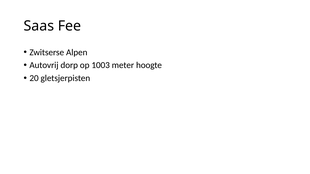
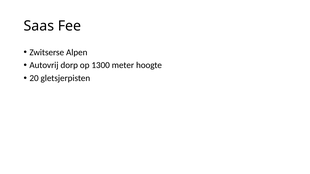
1003: 1003 -> 1300 (101, 65)
